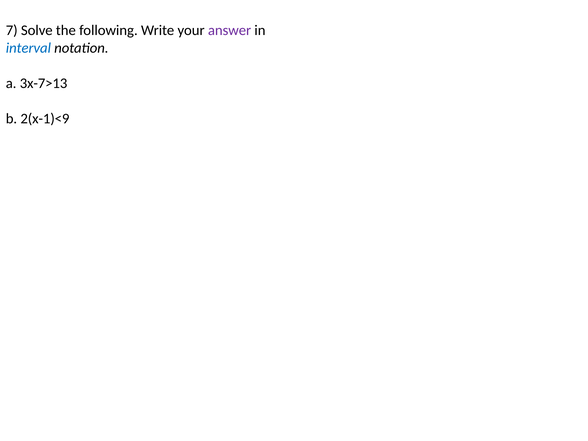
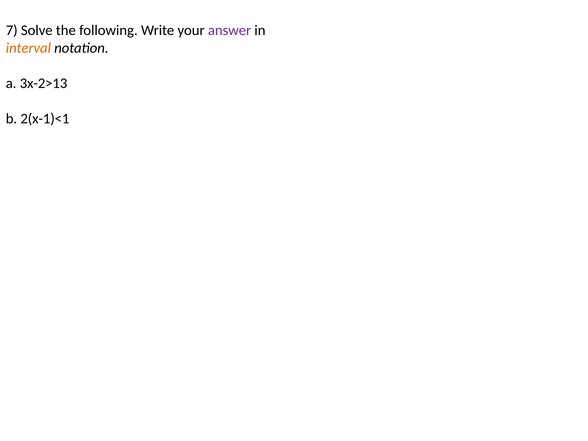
interval colour: blue -> orange (28, 48)
3x-7>13: 3x-7>13 -> 3x-2>13 (44, 83)
2(x-1)<9: 2(x-1)<9 -> 2(x-1)<1 (45, 119)
